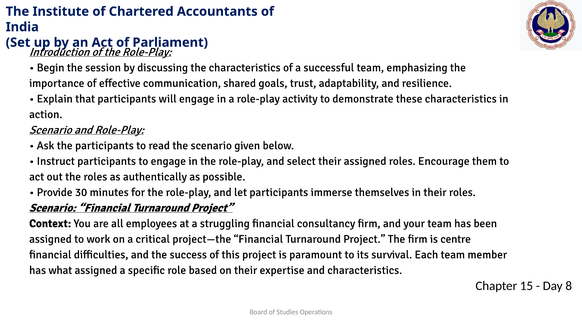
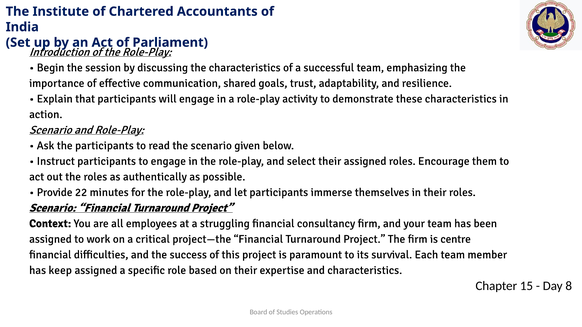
30: 30 -> 22 (81, 192)
what: what -> keep (60, 271)
